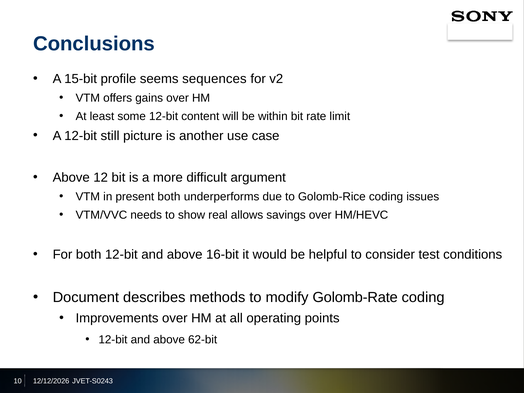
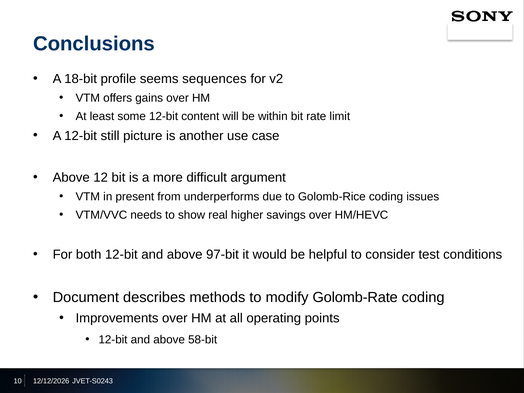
15-bit: 15-bit -> 18-bit (81, 79)
present both: both -> from (169, 197)
allows: allows -> higher (247, 215)
16-bit: 16-bit -> 97-bit (222, 255)
62-bit: 62-bit -> 58-bit (203, 340)
